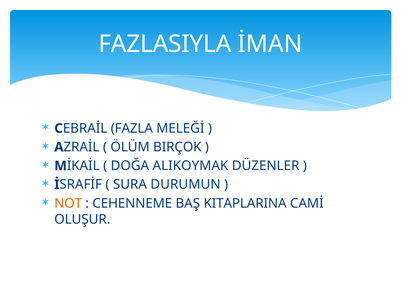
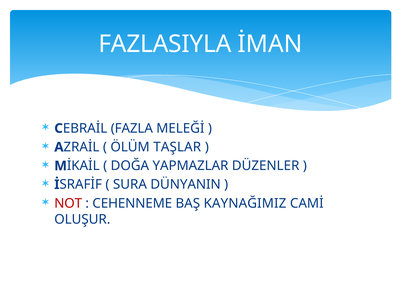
BIRÇOK: BIRÇOK -> TAŞLAR (177, 147)
ALIKOYMAK: ALIKOYMAK -> YAPMAZLAR (191, 166)
DURUMUN: DURUMUN -> DÜNYANIN (186, 184)
NOT colour: orange -> red (68, 203)
KITAPLARINA: KITAPLARINA -> KAYNAĞIMIZ (245, 203)
